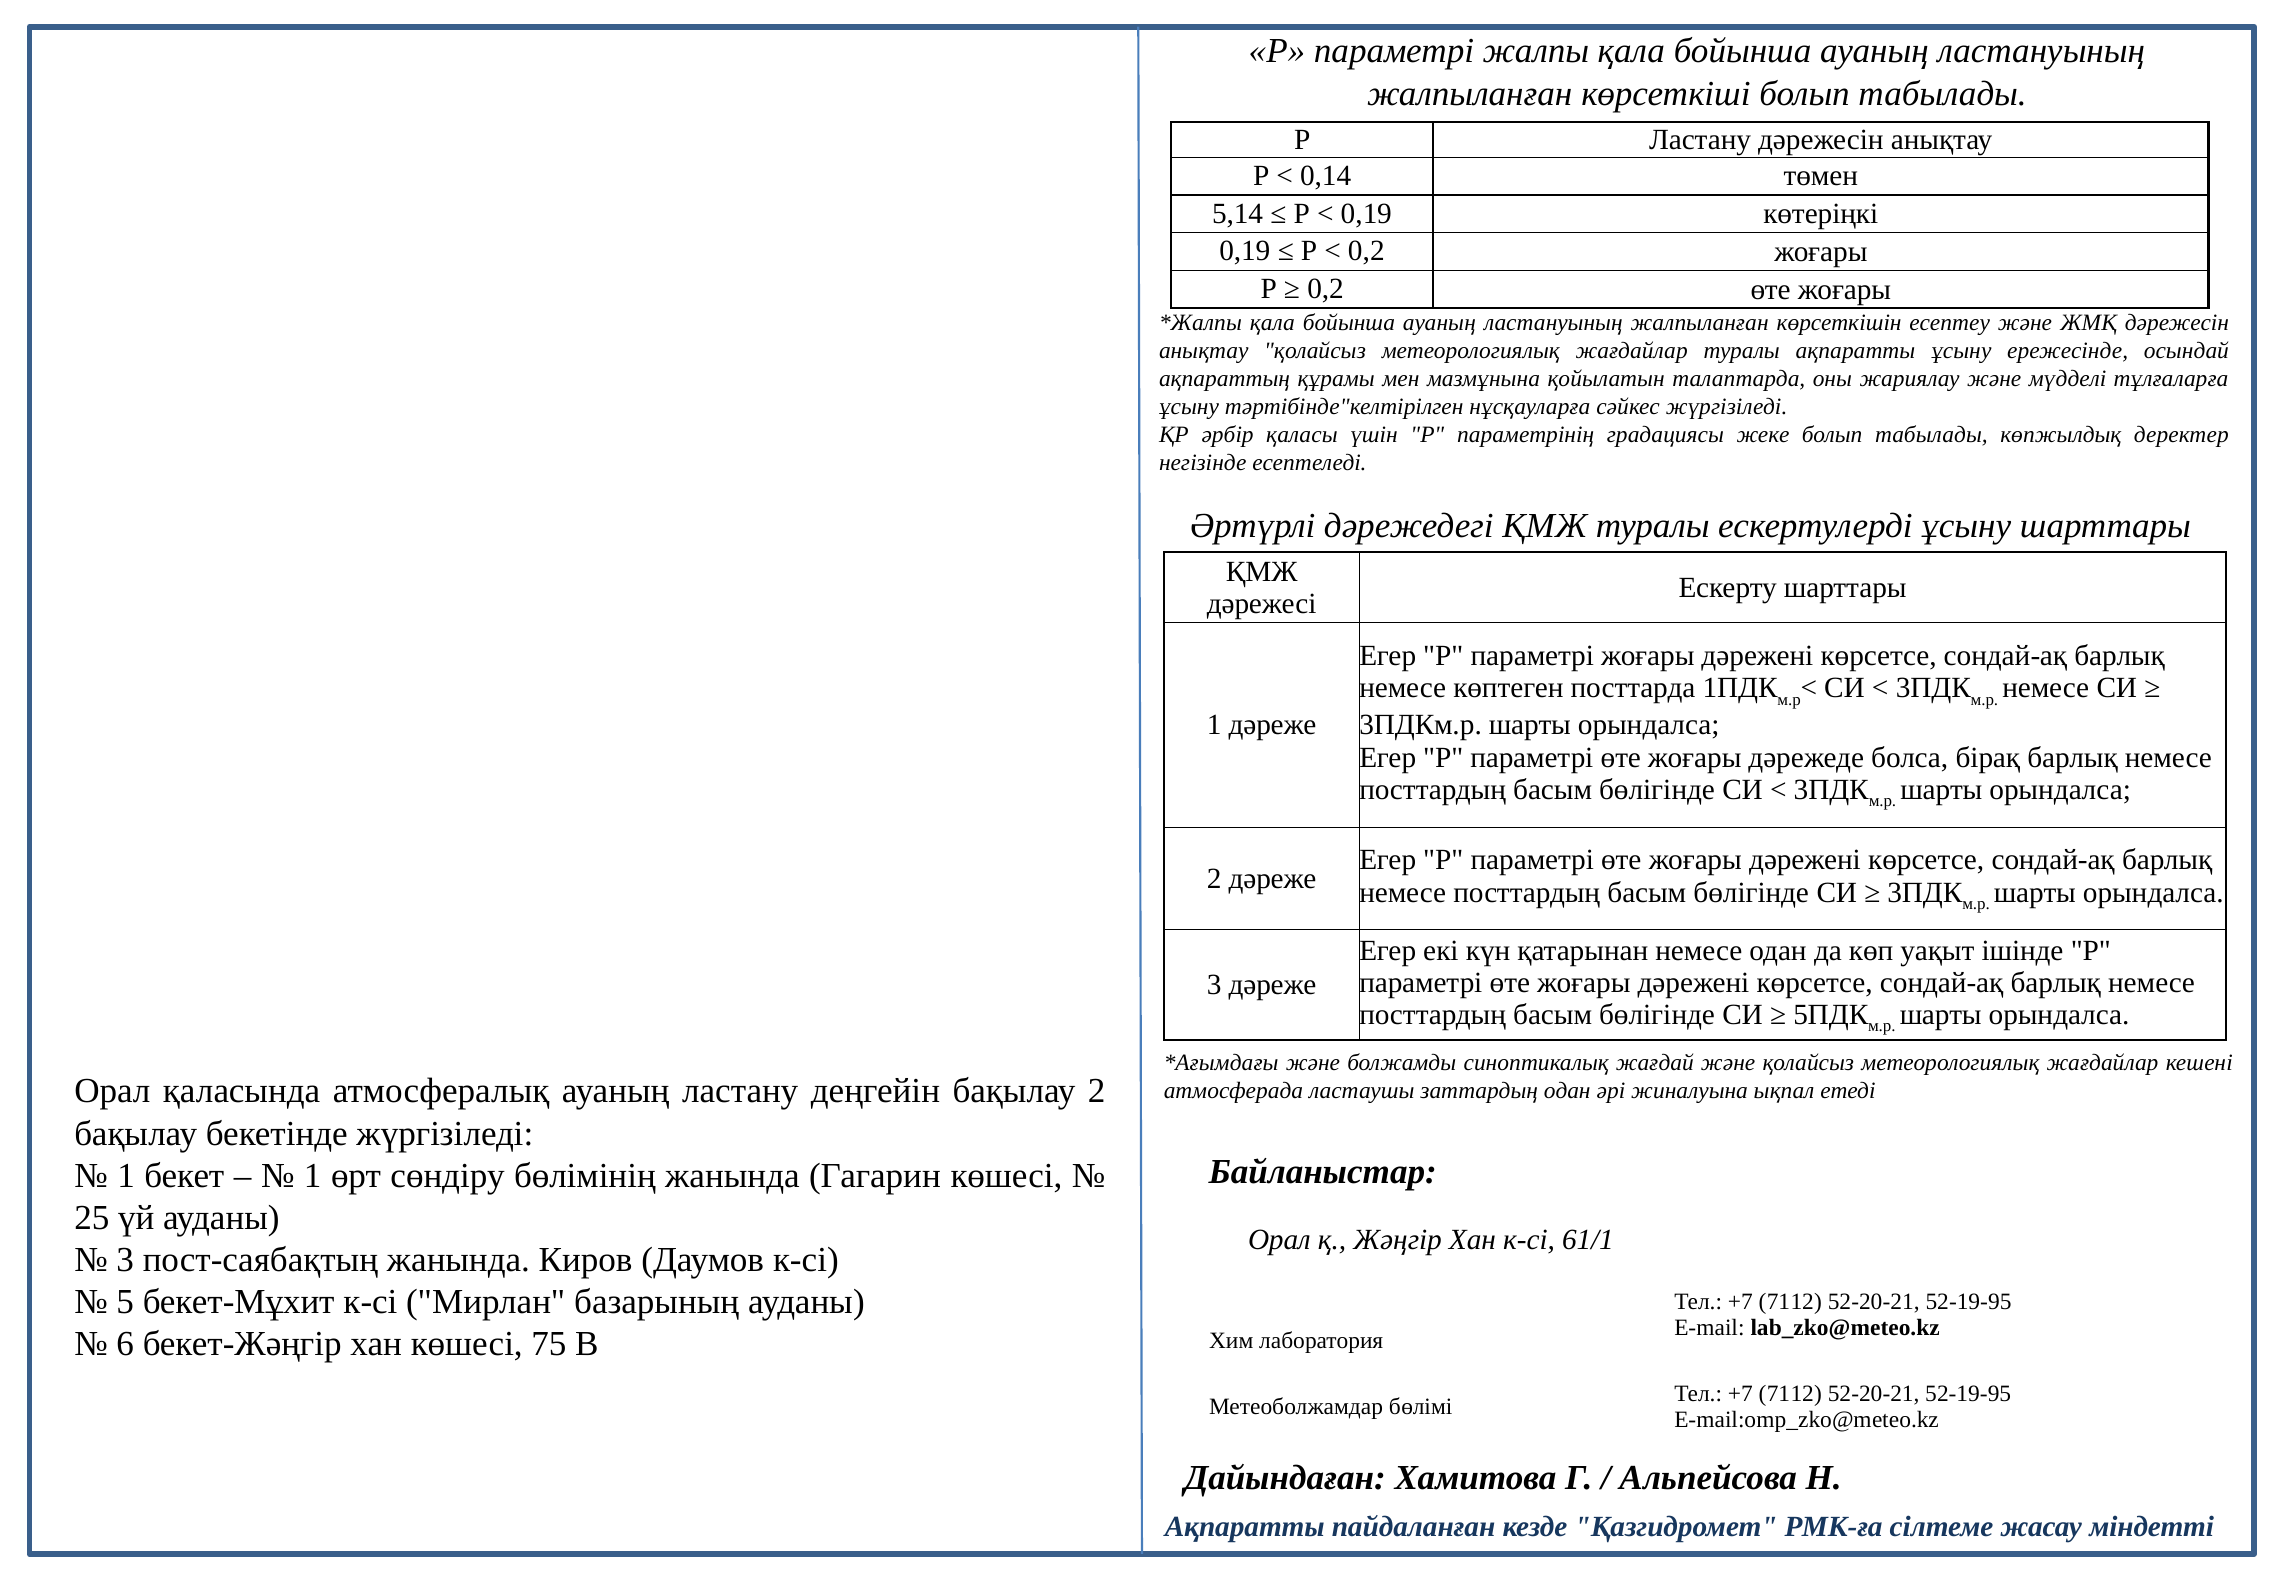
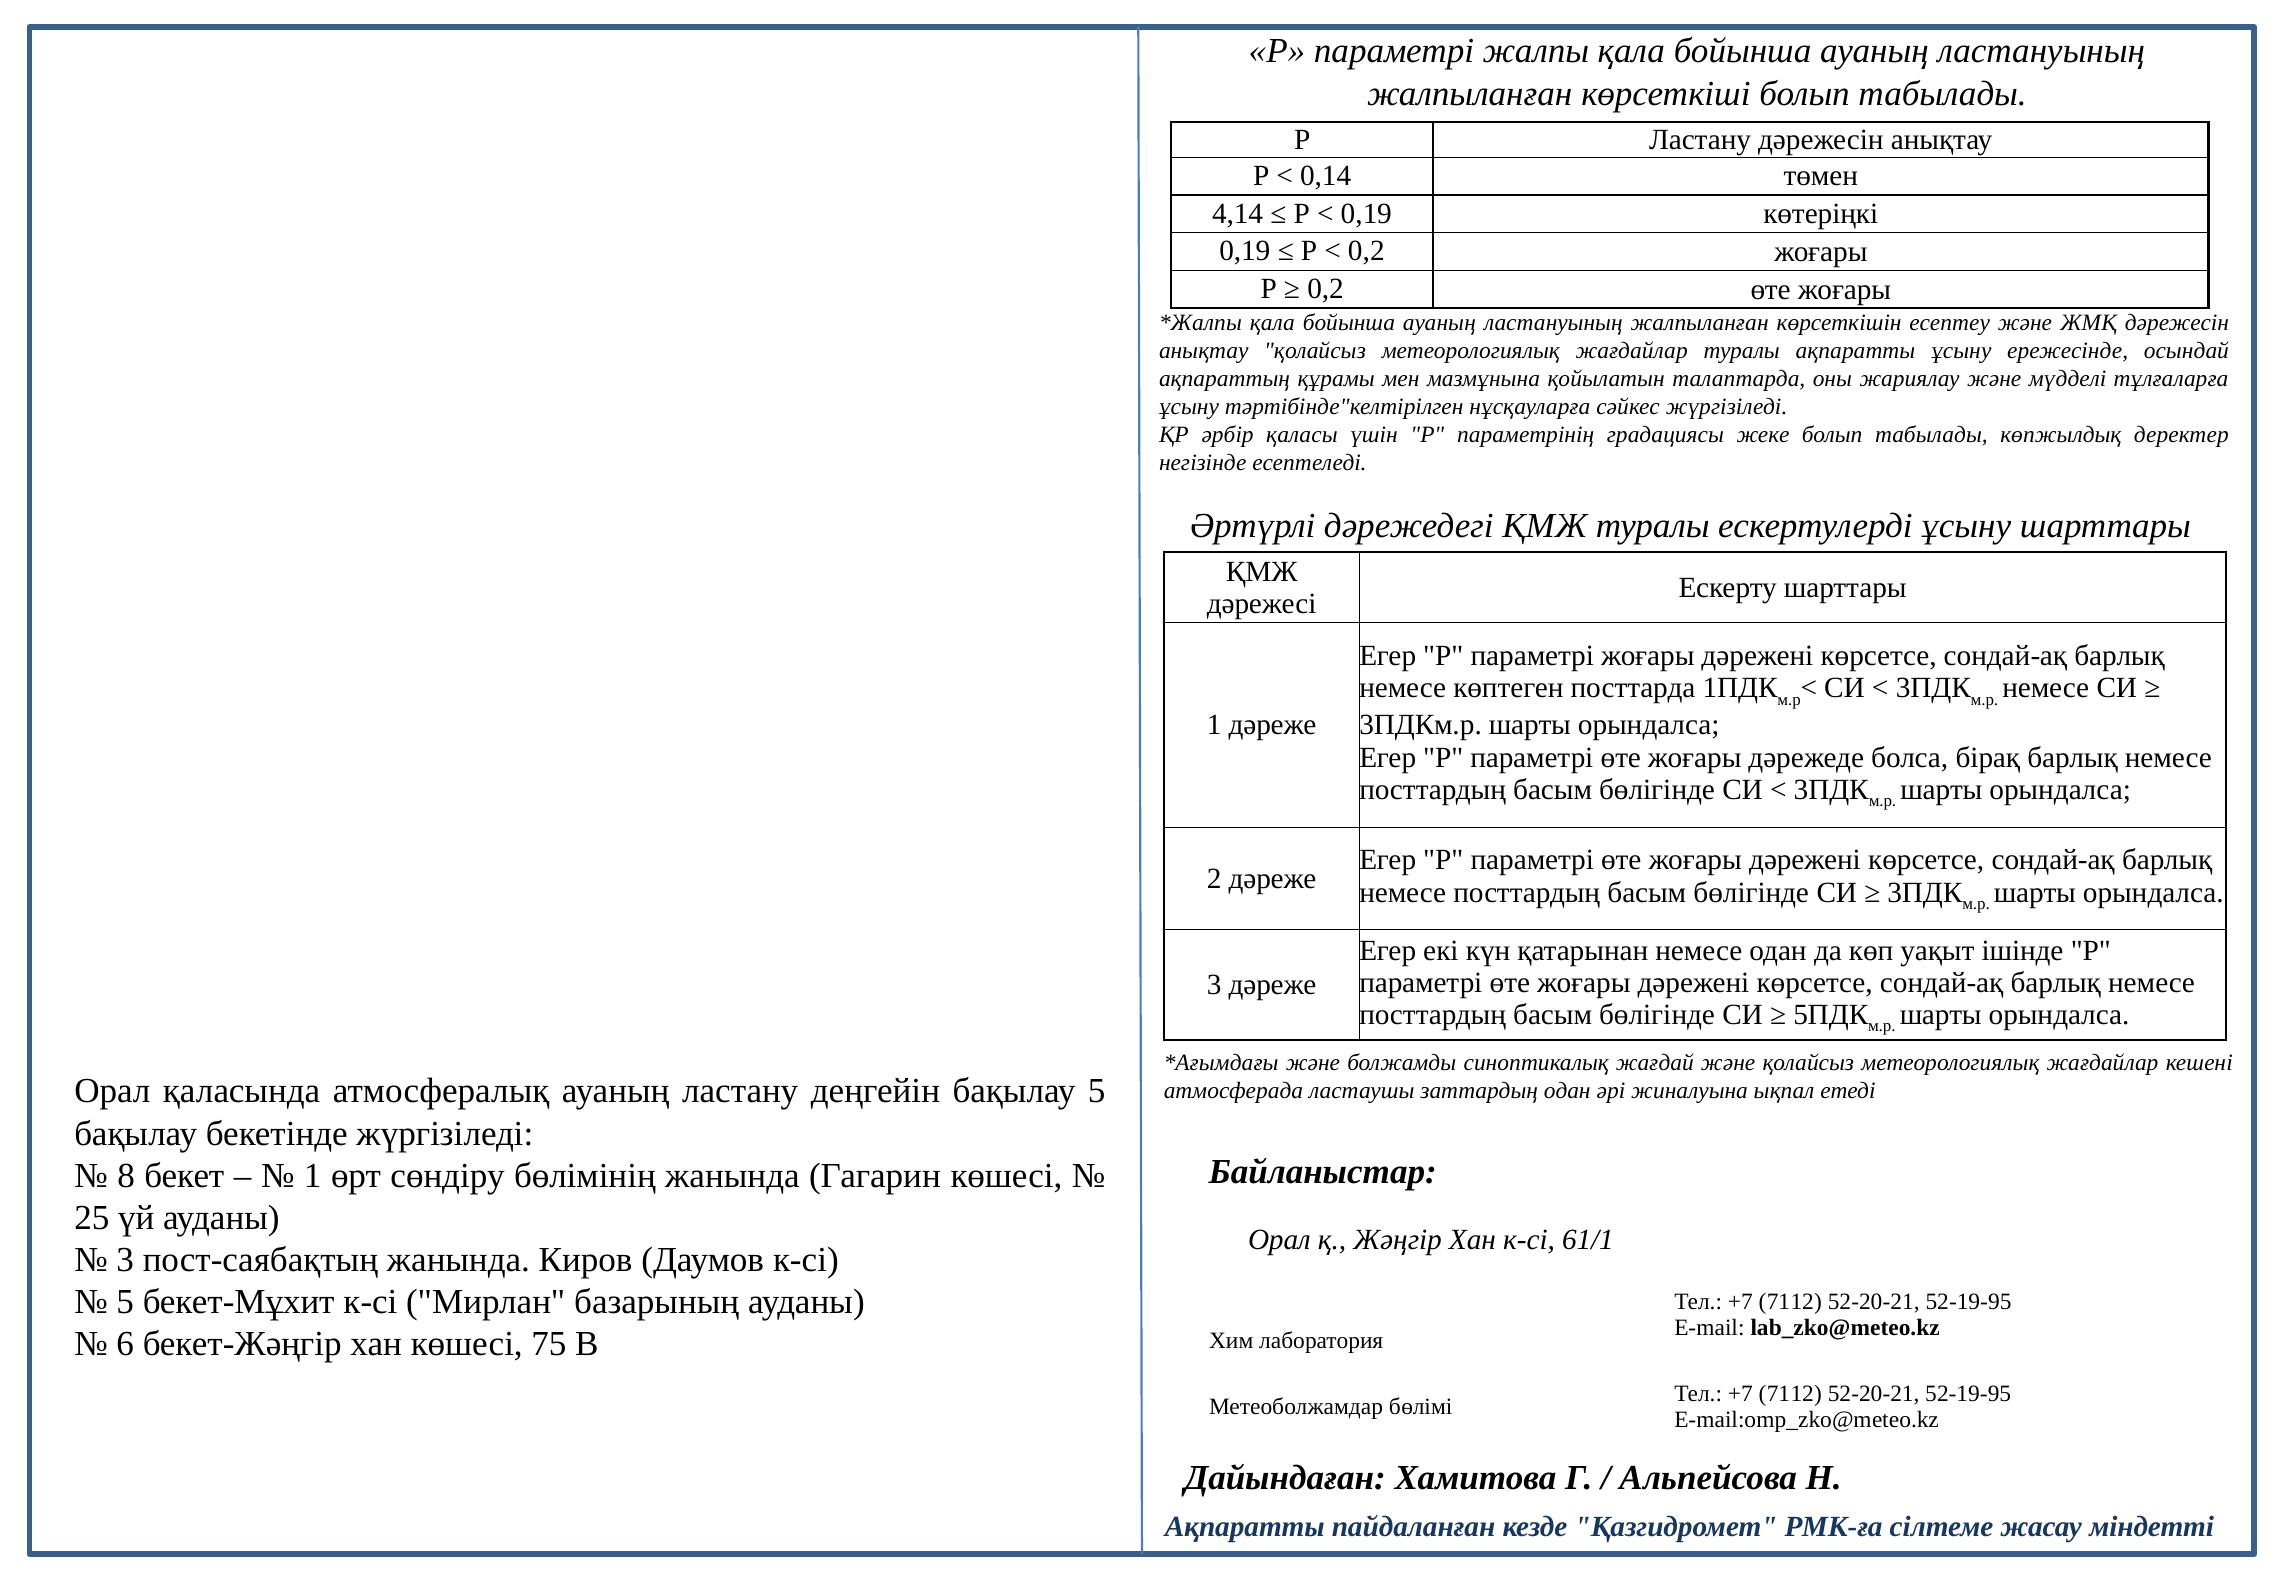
5,14: 5,14 -> 4,14 (1238, 214)
бақылау 2: 2 -> 5 (1097, 1092)
1: 1 -> 8 (126, 1176)
